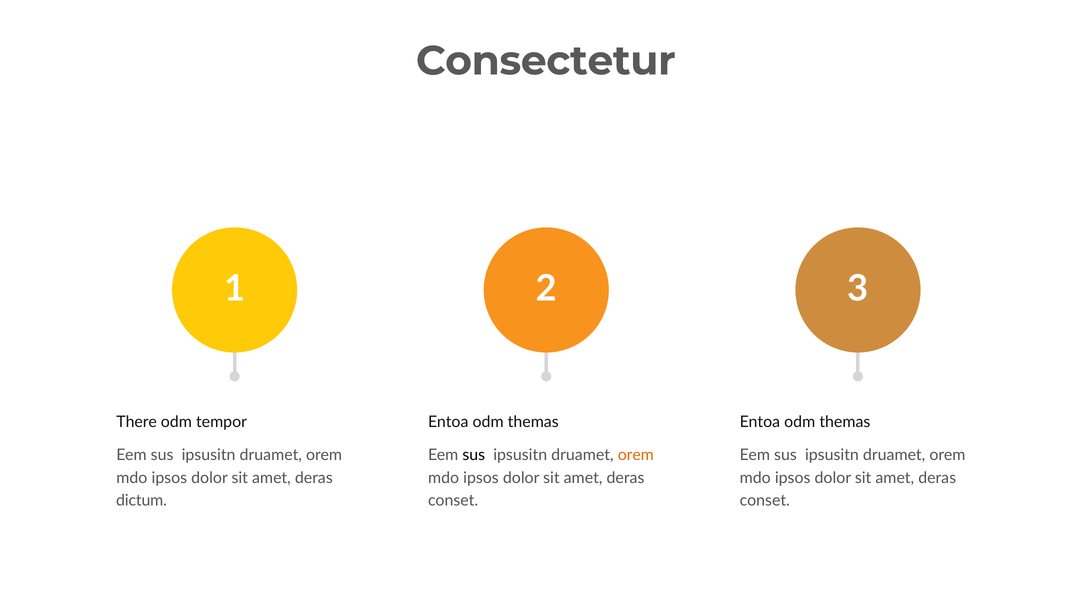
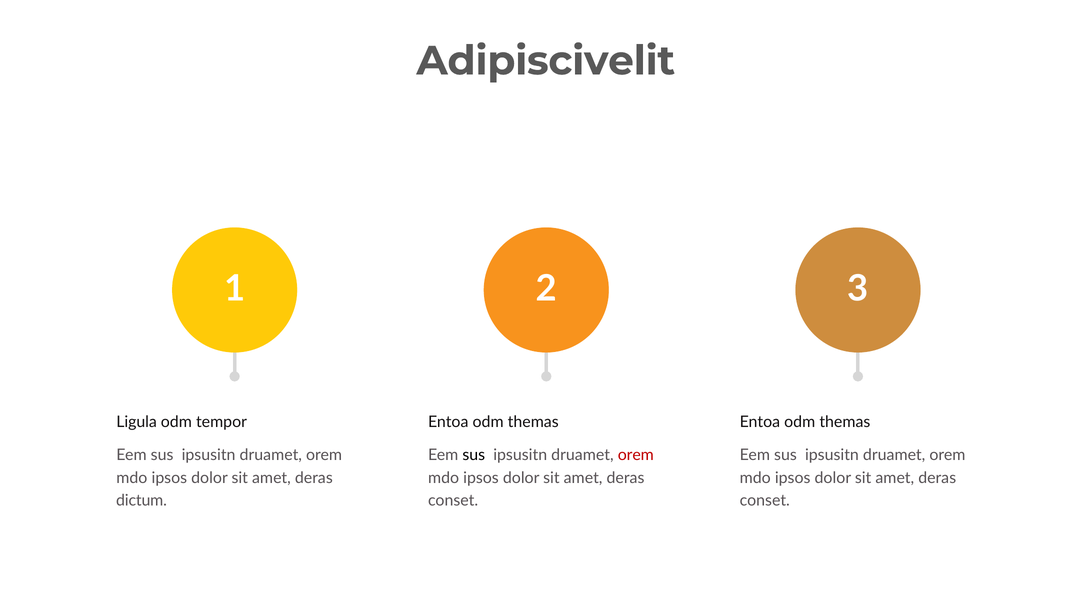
Consectetur: Consectetur -> Adipiscivelit (546, 61)
There: There -> Ligula (137, 422)
orem colour: orange -> red (636, 455)
